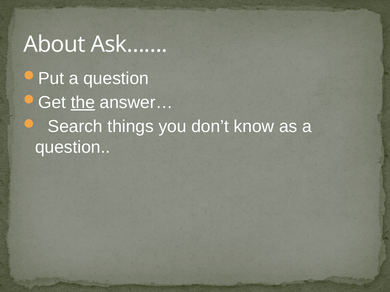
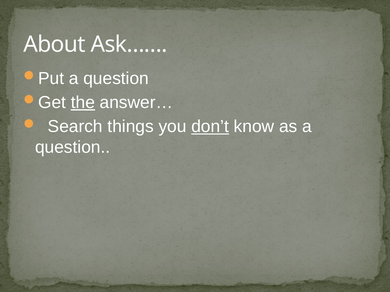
don’t underline: none -> present (210, 127)
